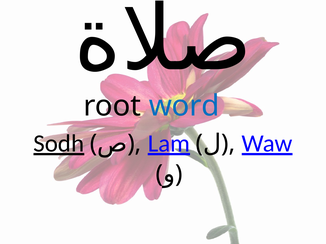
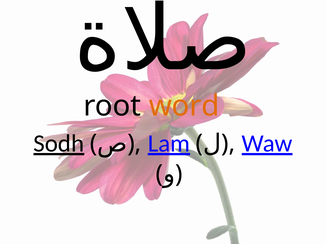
word colour: blue -> orange (184, 106)
